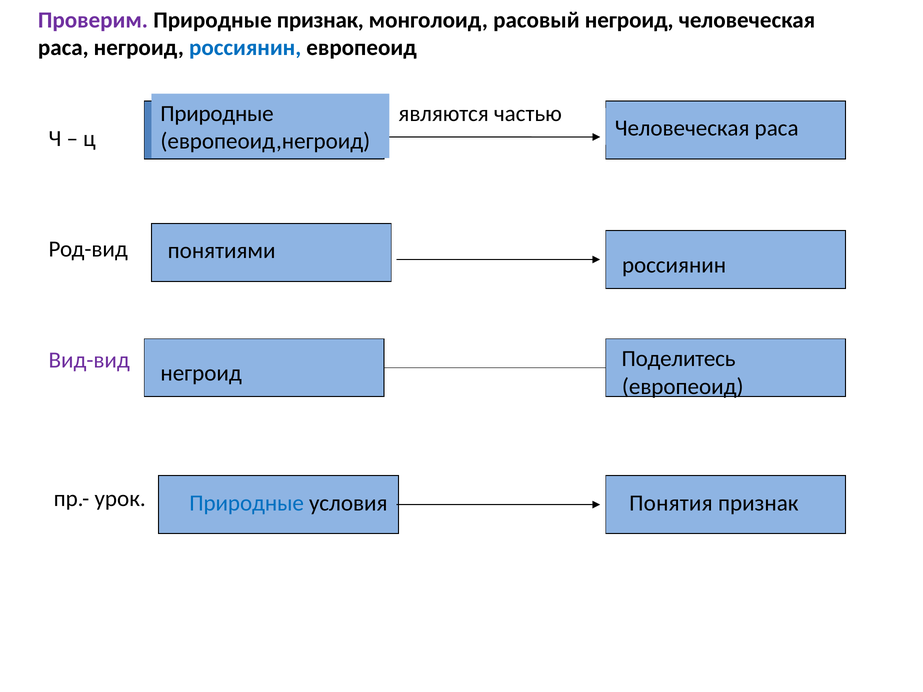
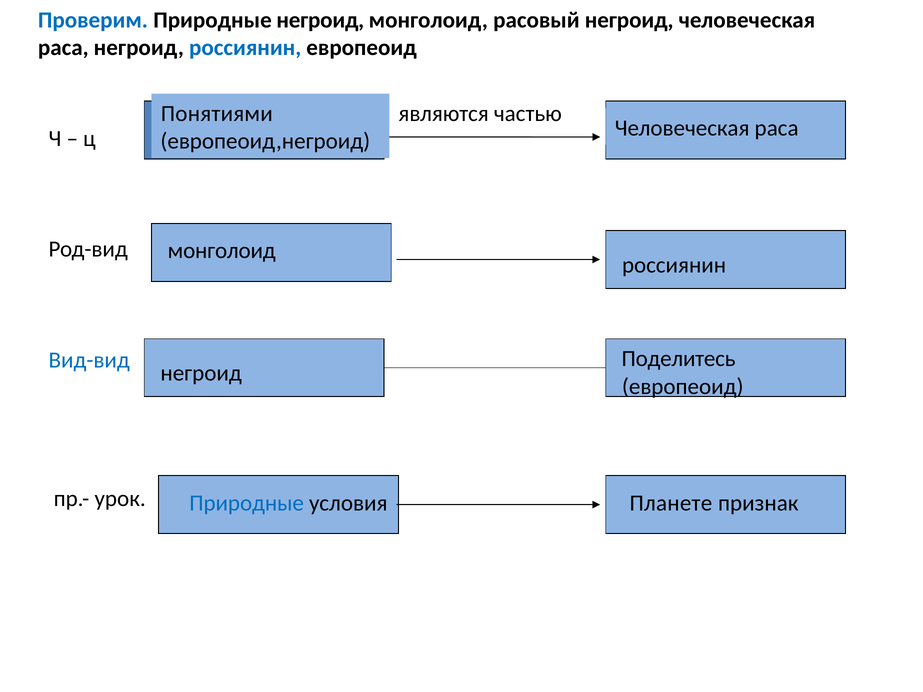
Проверим colour: purple -> blue (93, 20)
Природные признак: признак -> негроид (320, 20)
Природные: Природные -> Понятиями (217, 114)
понятиями: понятиями -> монголоид (222, 251)
Вид-вид colour: purple -> blue (89, 360)
Понятия: Понятия -> Планете (671, 503)
